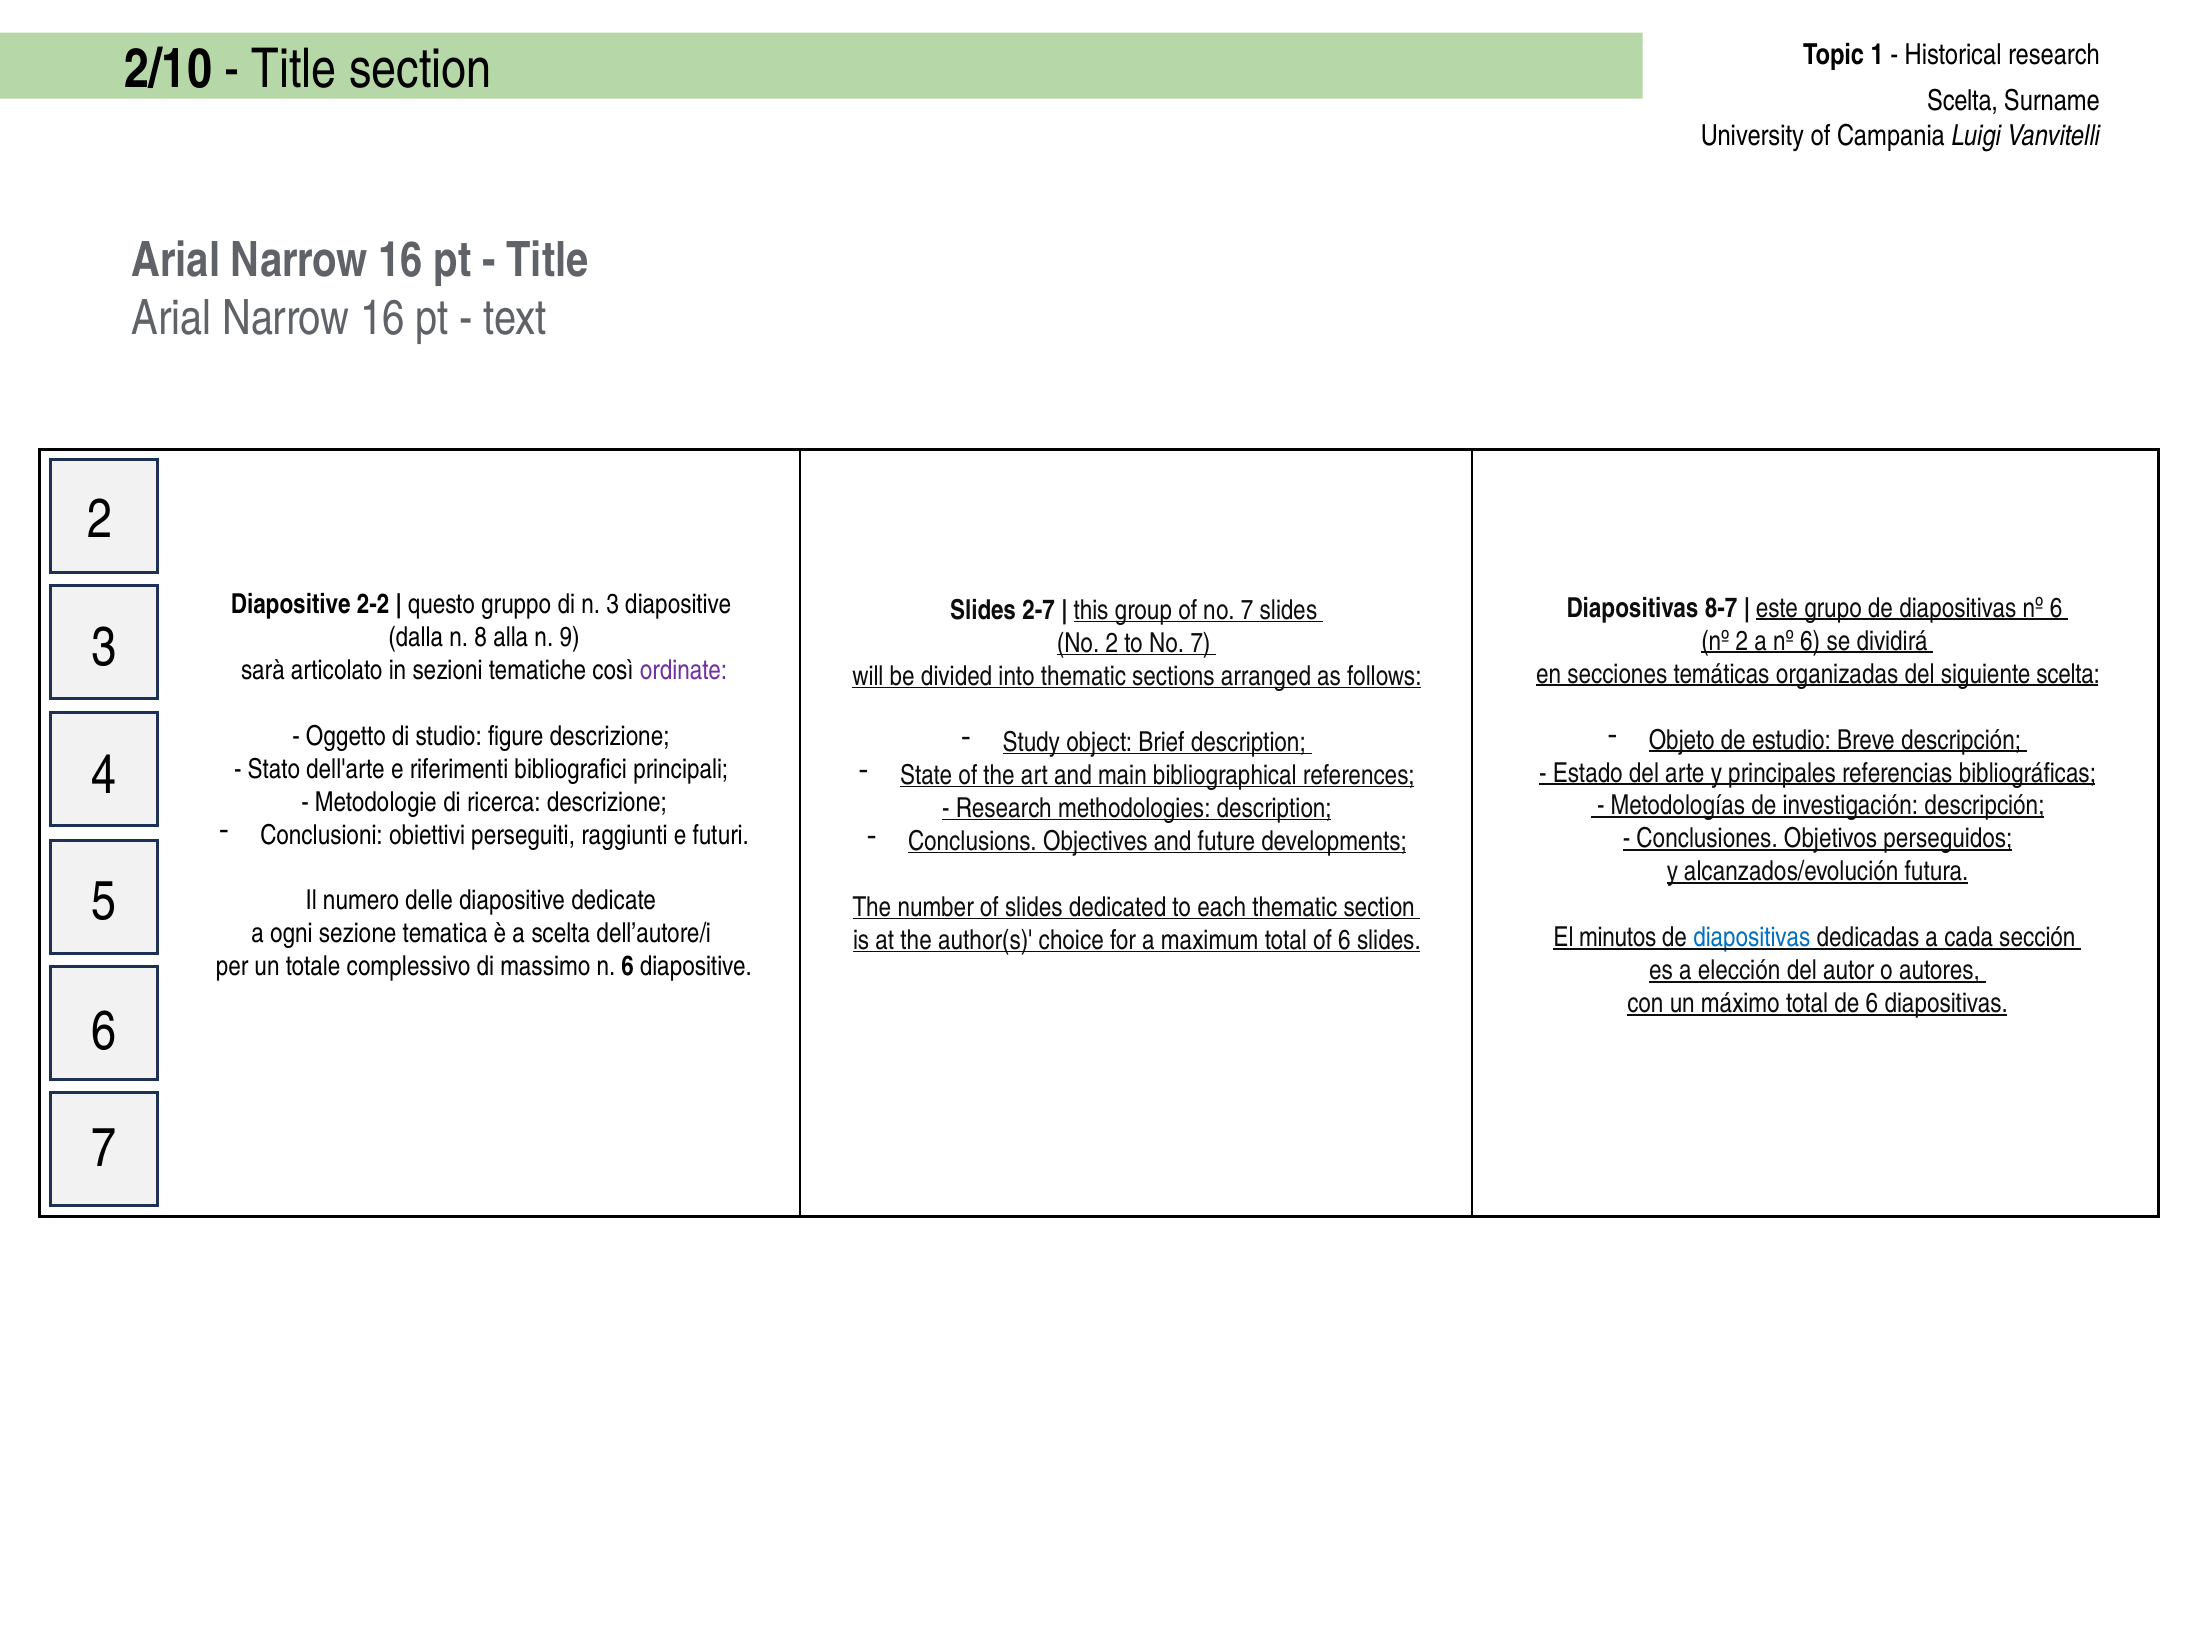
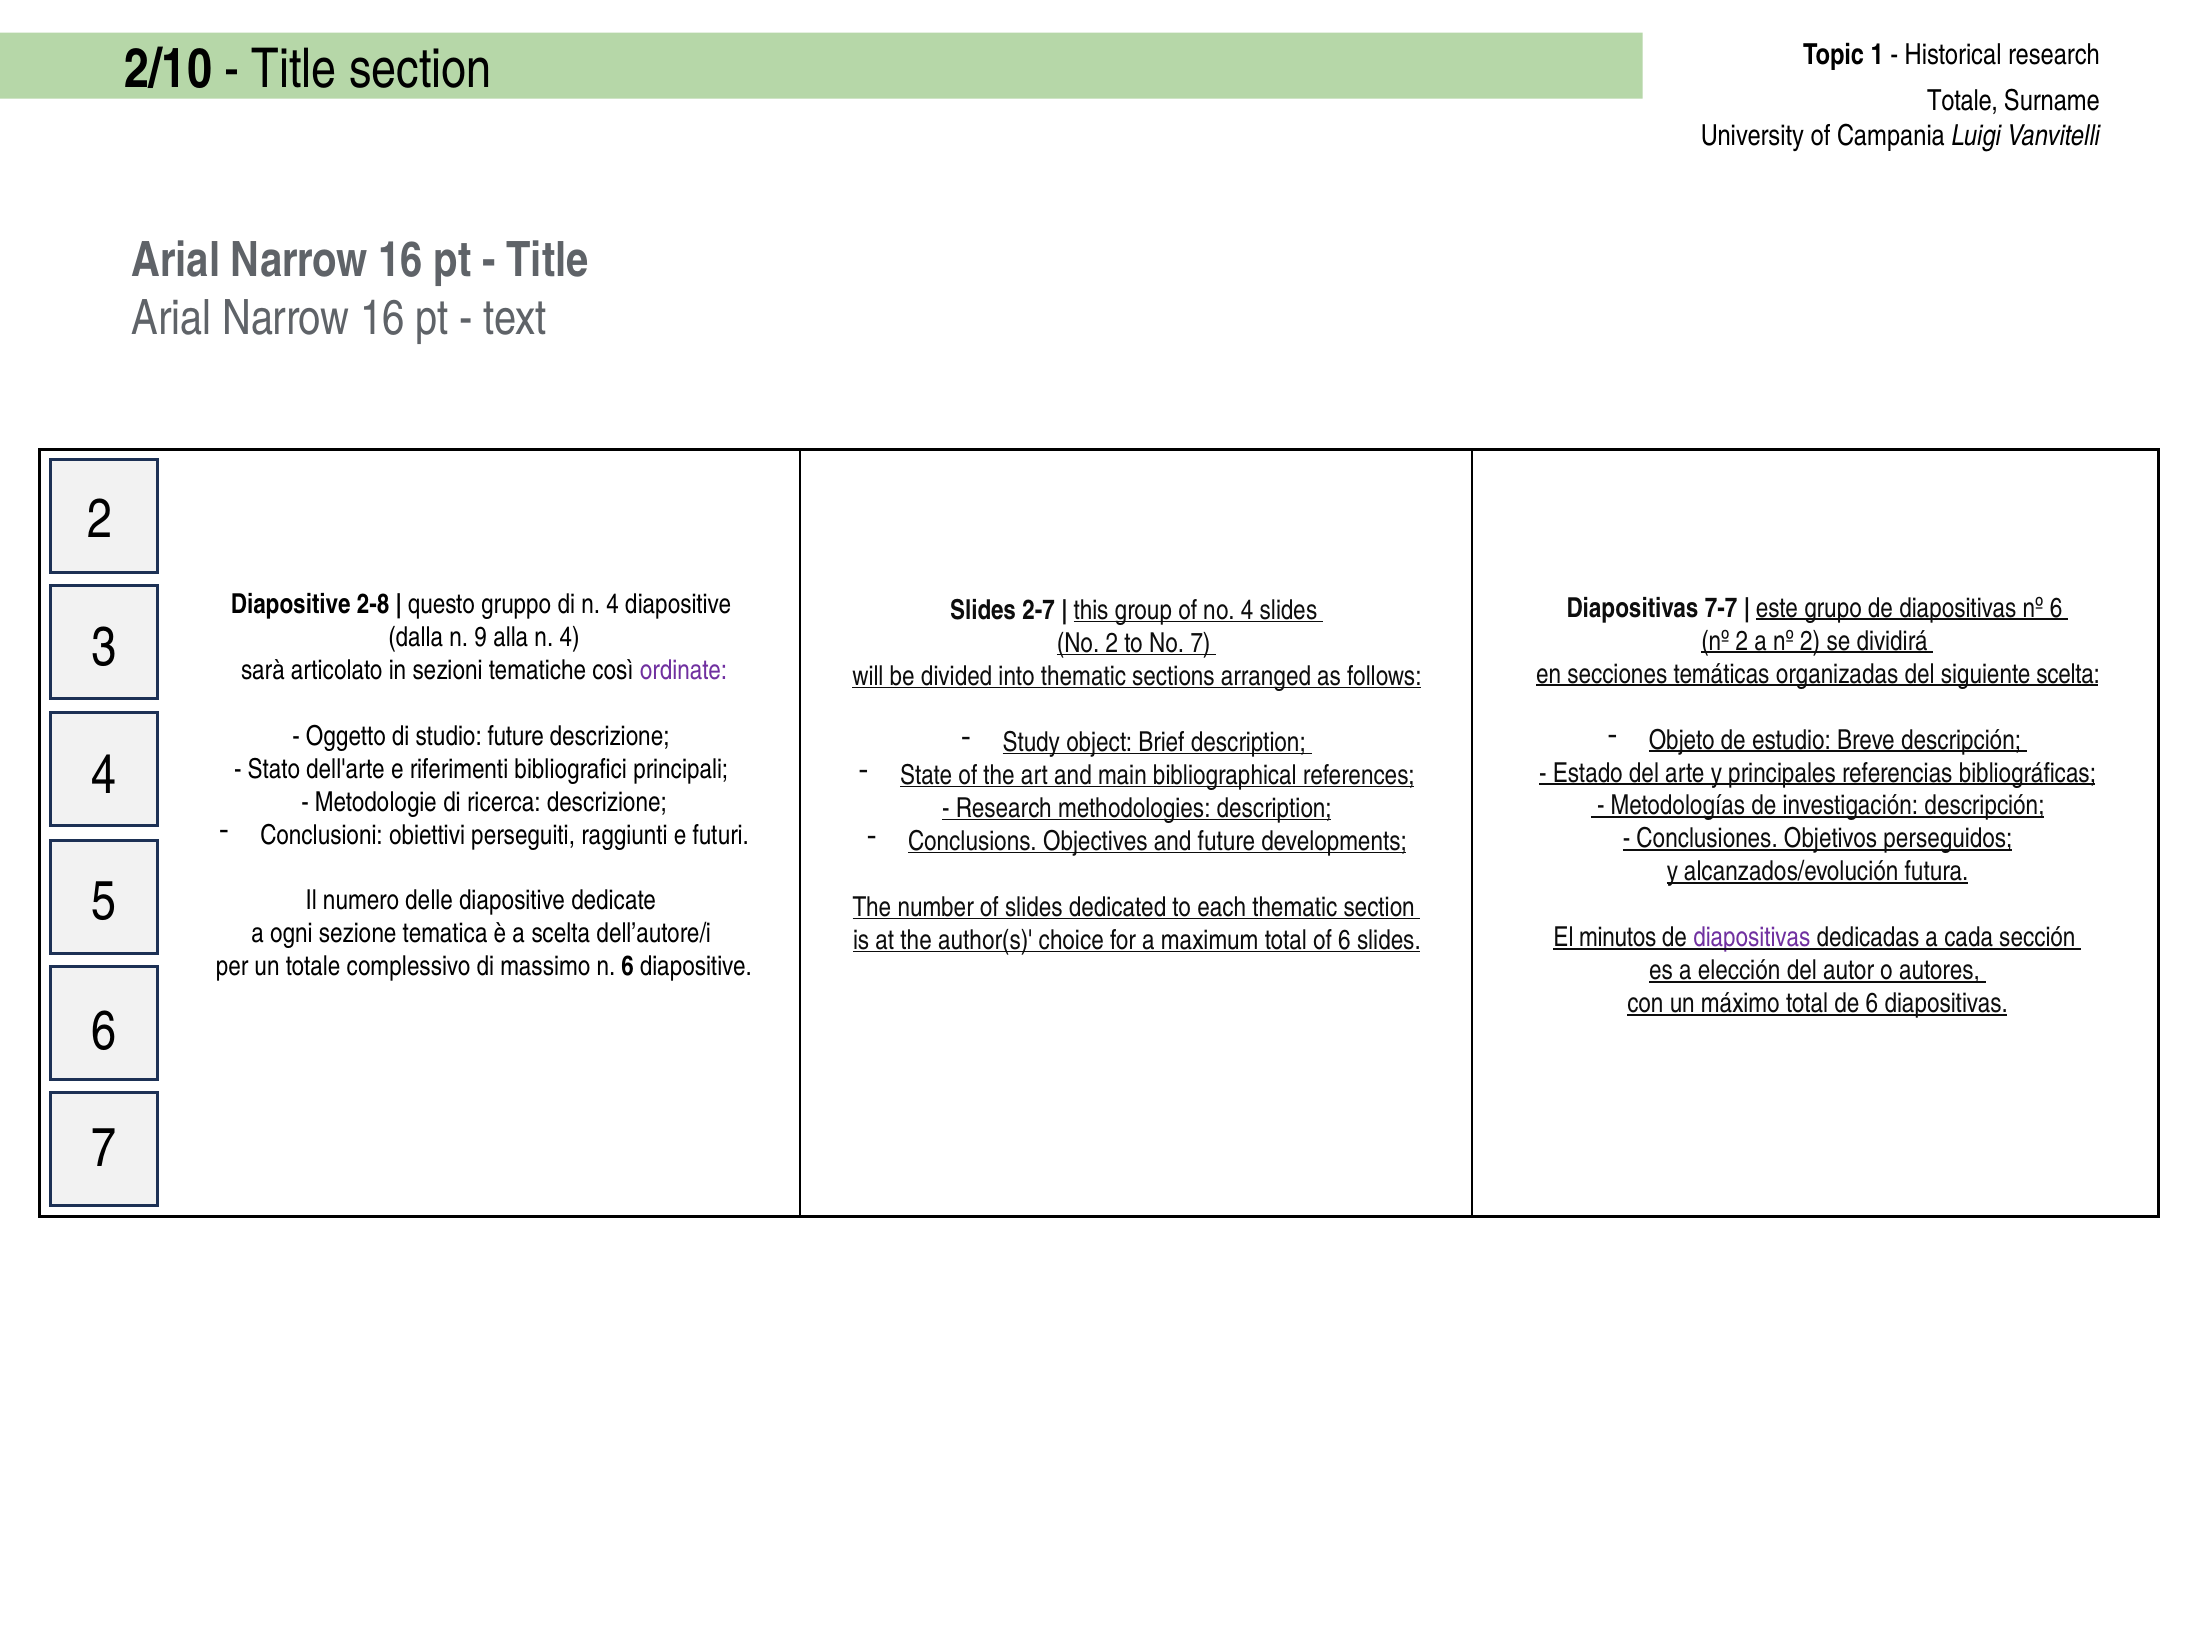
Scelta: Scelta -> Totale (1963, 101)
2-2: 2-2 -> 2-8 (373, 604)
di n 3: 3 -> 4 (613, 604)
8-7: 8-7 -> 7-7 (1721, 608)
of no 7: 7 -> 4 (1247, 610)
8: 8 -> 9 (481, 637)
alla n 9: 9 -> 4 (570, 637)
a nº 6: 6 -> 2 (1810, 641)
studio figure: figure -> future (516, 736)
diapositivas colour: blue -> purple (1752, 938)
